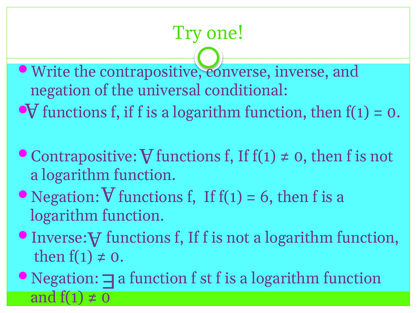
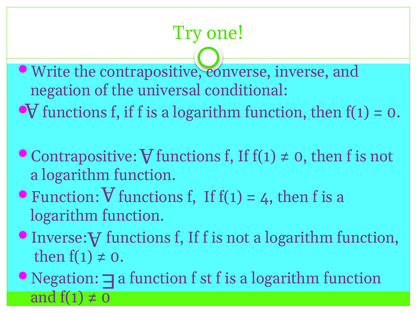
Negation: Negation -> Function (65, 197)
6: 6 -> 4 (267, 197)
